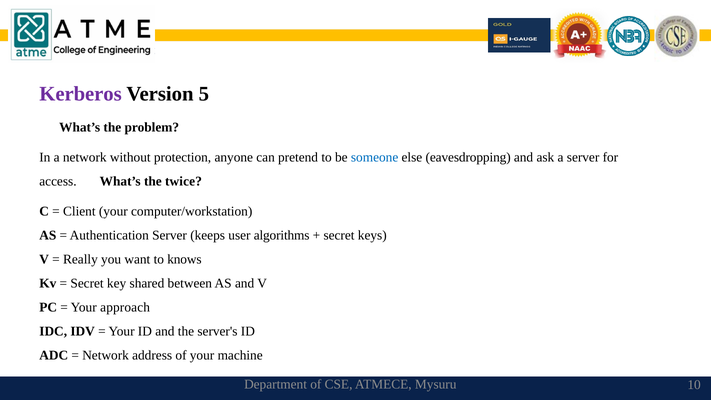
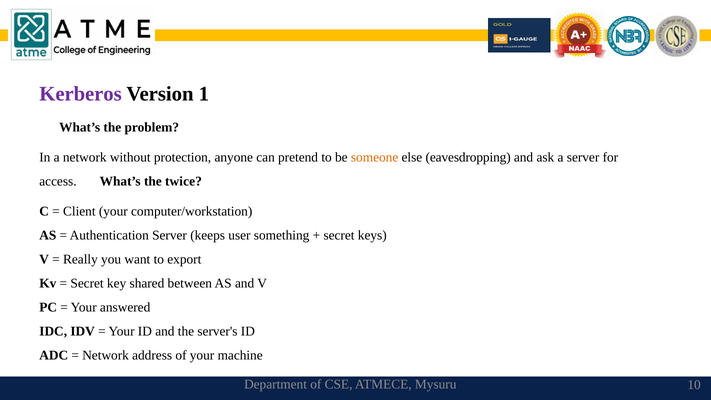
5: 5 -> 1 (204, 94)
someone colour: blue -> orange (375, 157)
algorithms: algorithms -> something (282, 235)
knows: knows -> export (184, 259)
approach: approach -> answered (125, 307)
